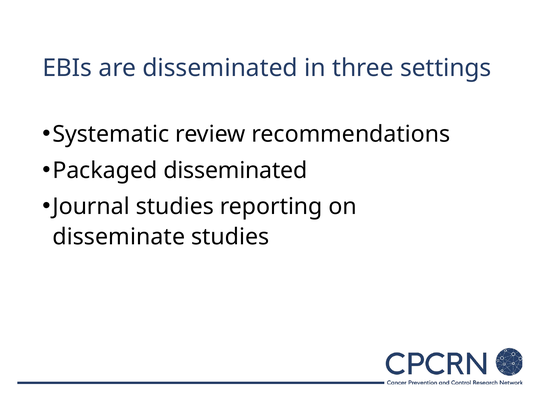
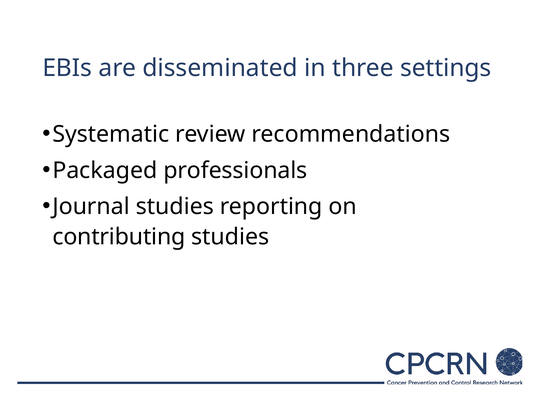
Packaged disseminated: disseminated -> professionals (235, 171)
disseminate: disseminate -> contributing (119, 237)
